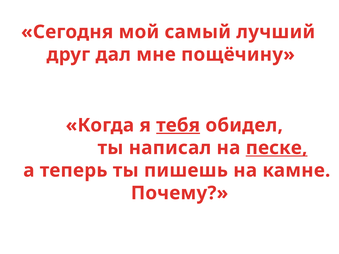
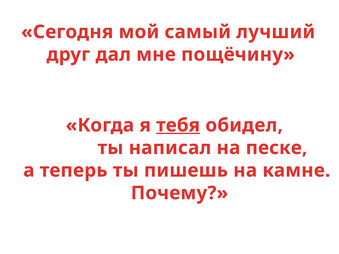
песке underline: present -> none (276, 148)
